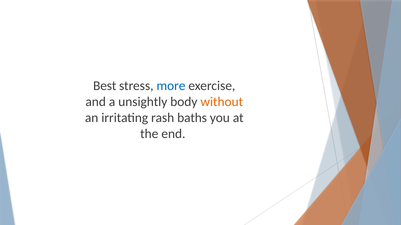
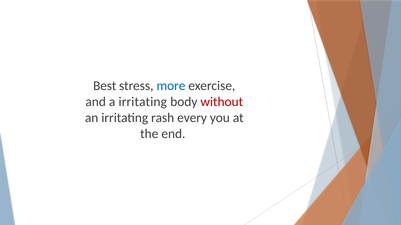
a unsightly: unsightly -> irritating (143, 102)
without colour: orange -> red (222, 102)
baths: baths -> every (192, 118)
